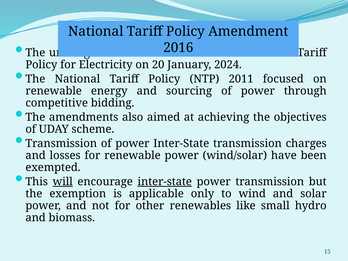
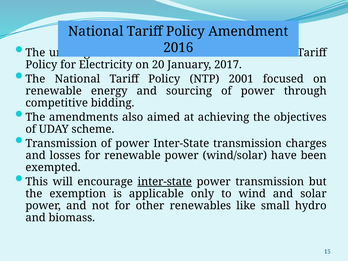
2024: 2024 -> 2017 (228, 65)
2011: 2011 -> 2001 (241, 79)
will underline: present -> none (63, 182)
